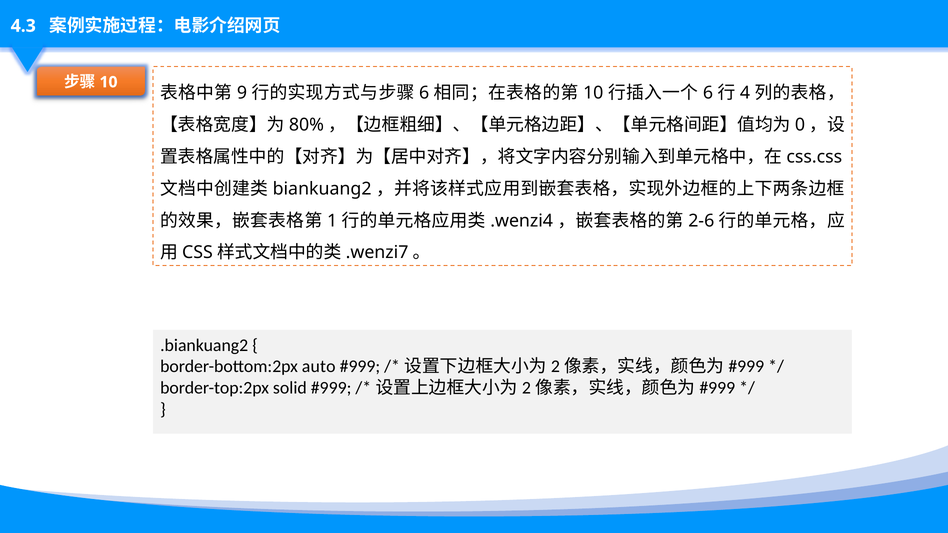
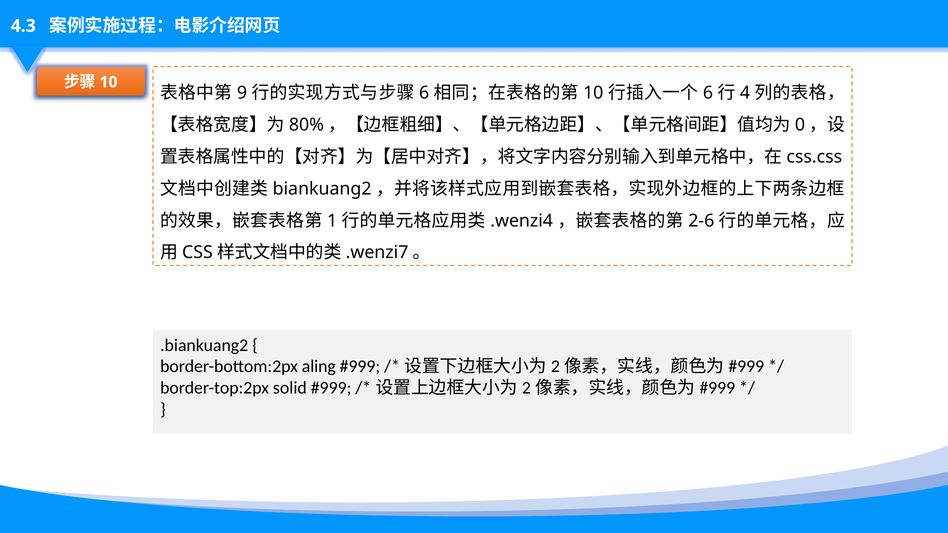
auto: auto -> aling (319, 367)
